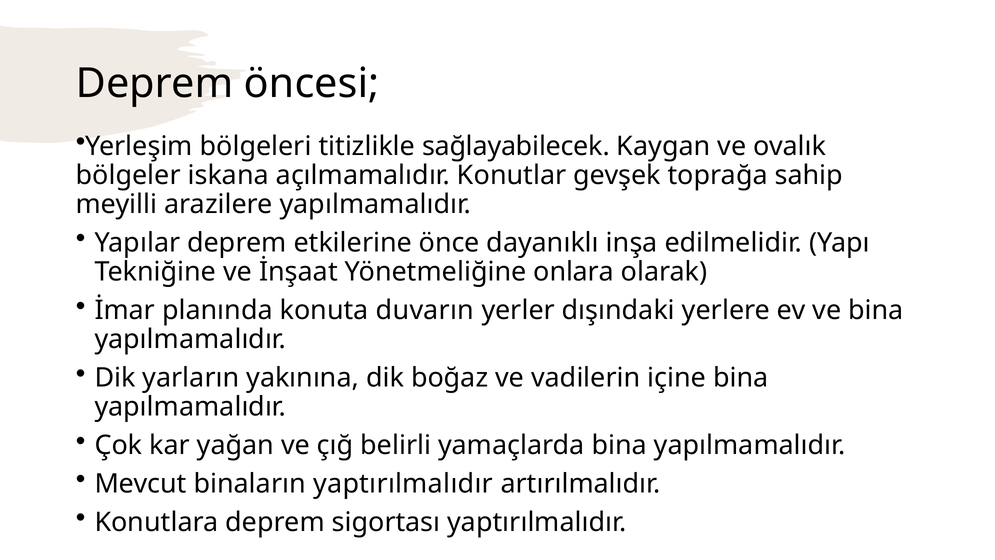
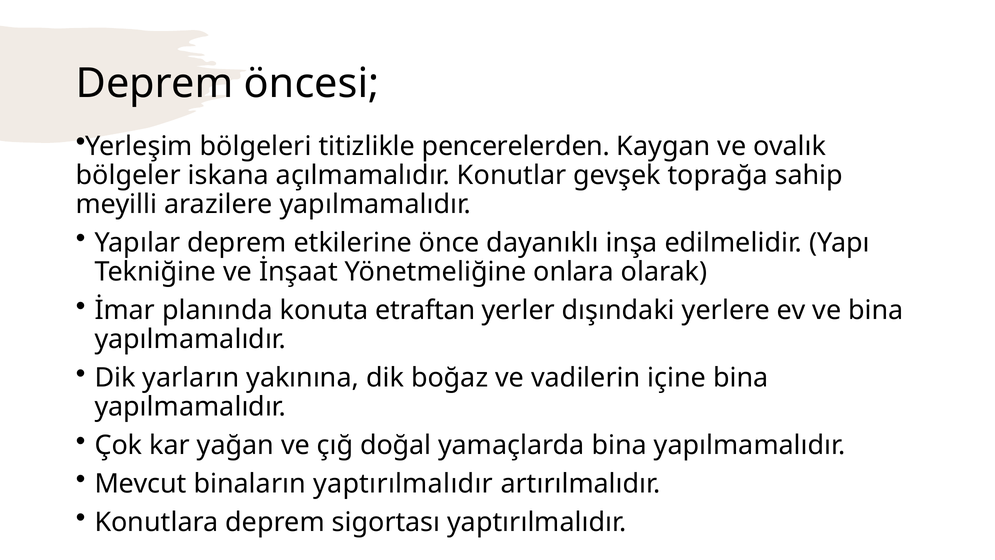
sağlayabilecek: sağlayabilecek -> pencerelerden (516, 146)
duvarın: duvarın -> etraftan (425, 310)
belirli: belirli -> doğal (396, 445)
